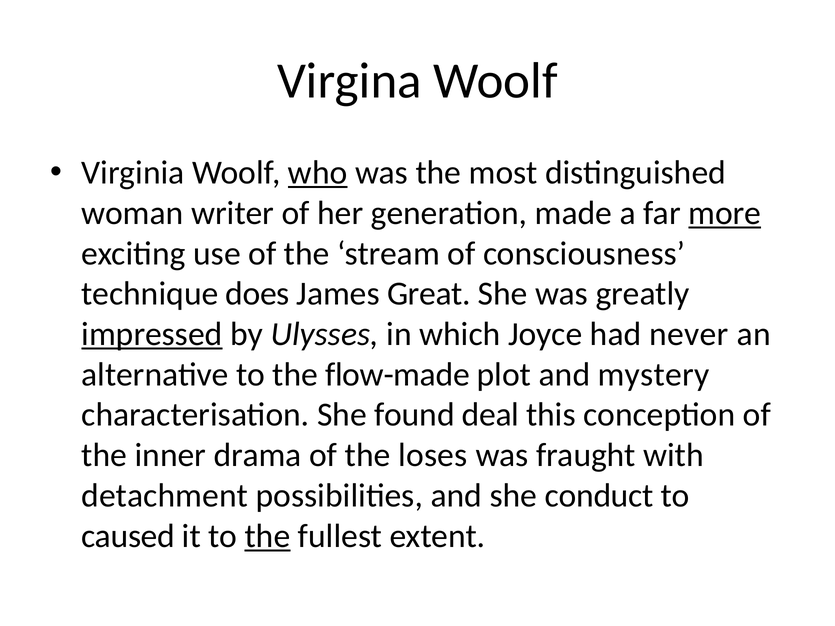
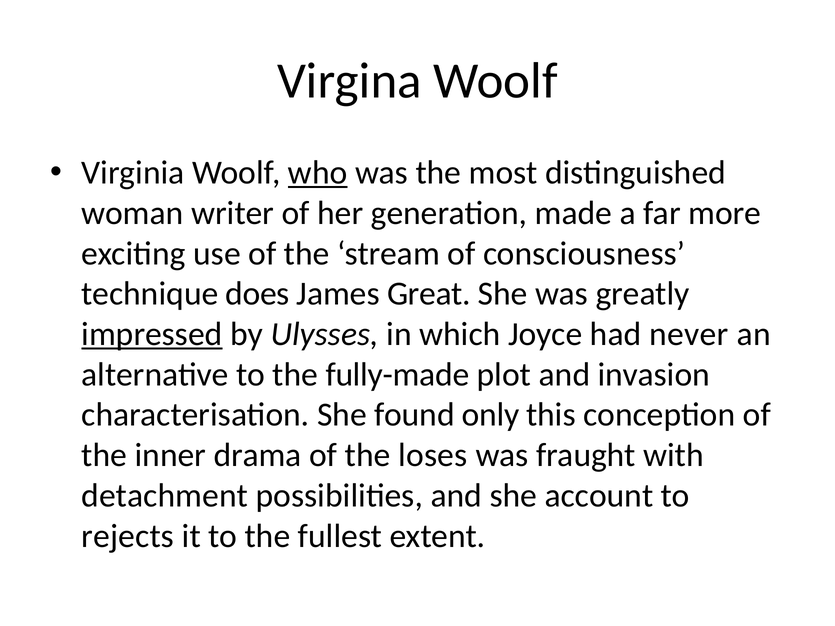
more underline: present -> none (725, 213)
flow-made: flow-made -> fully-made (397, 375)
mystery: mystery -> invasion (654, 375)
deal: deal -> only (491, 415)
conduct: conduct -> account (599, 496)
caused: caused -> rejects (128, 536)
the underline: present -> none (268, 536)
